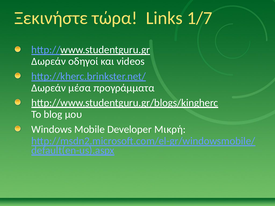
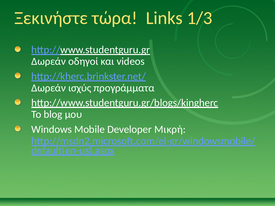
1/7: 1/7 -> 1/3 (200, 18)
μέσα: μέσα -> ισχύς (80, 88)
